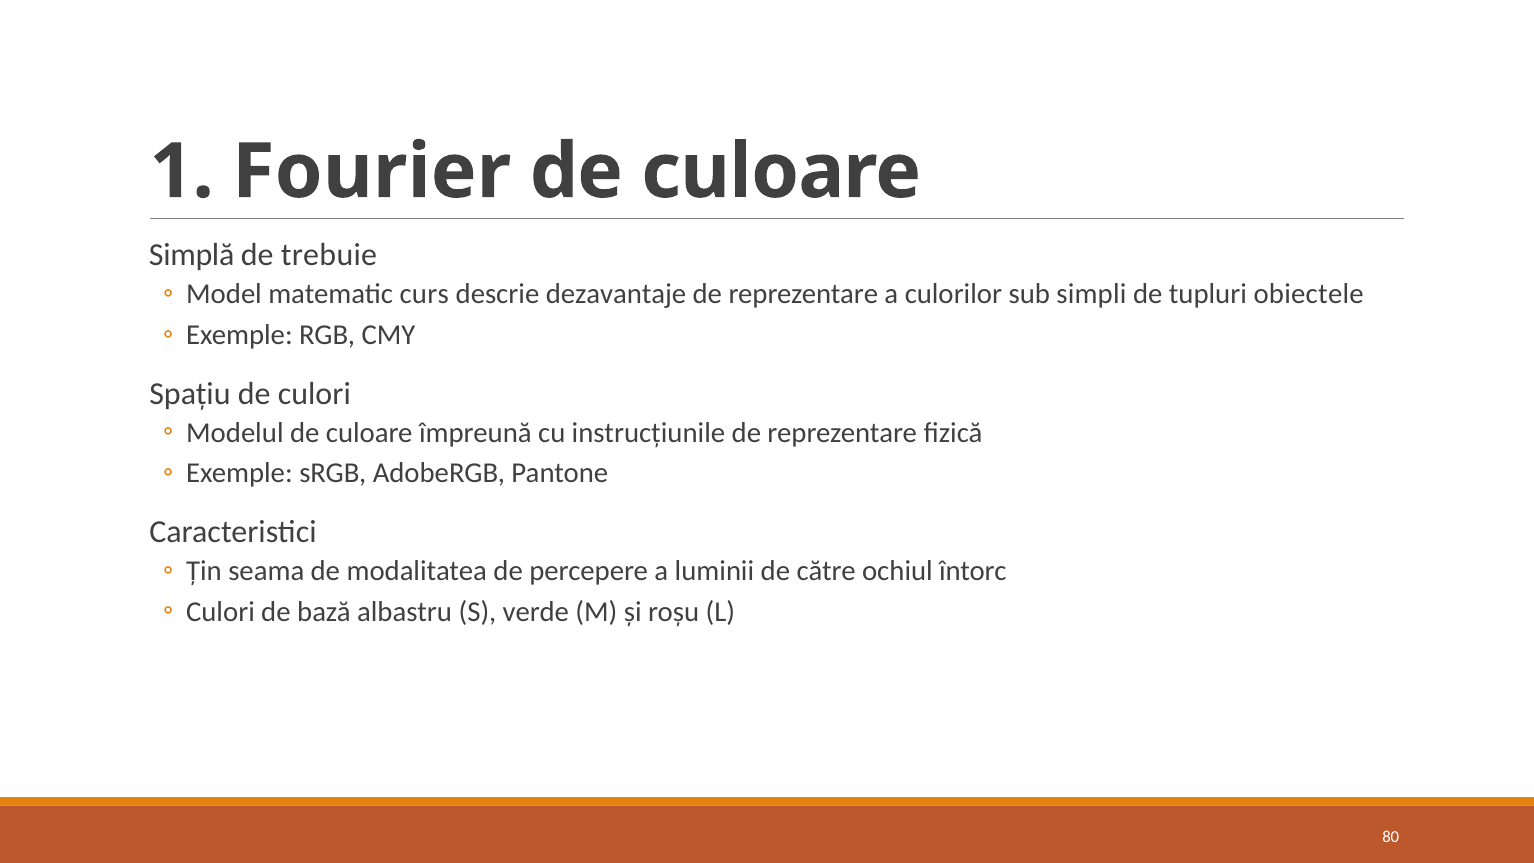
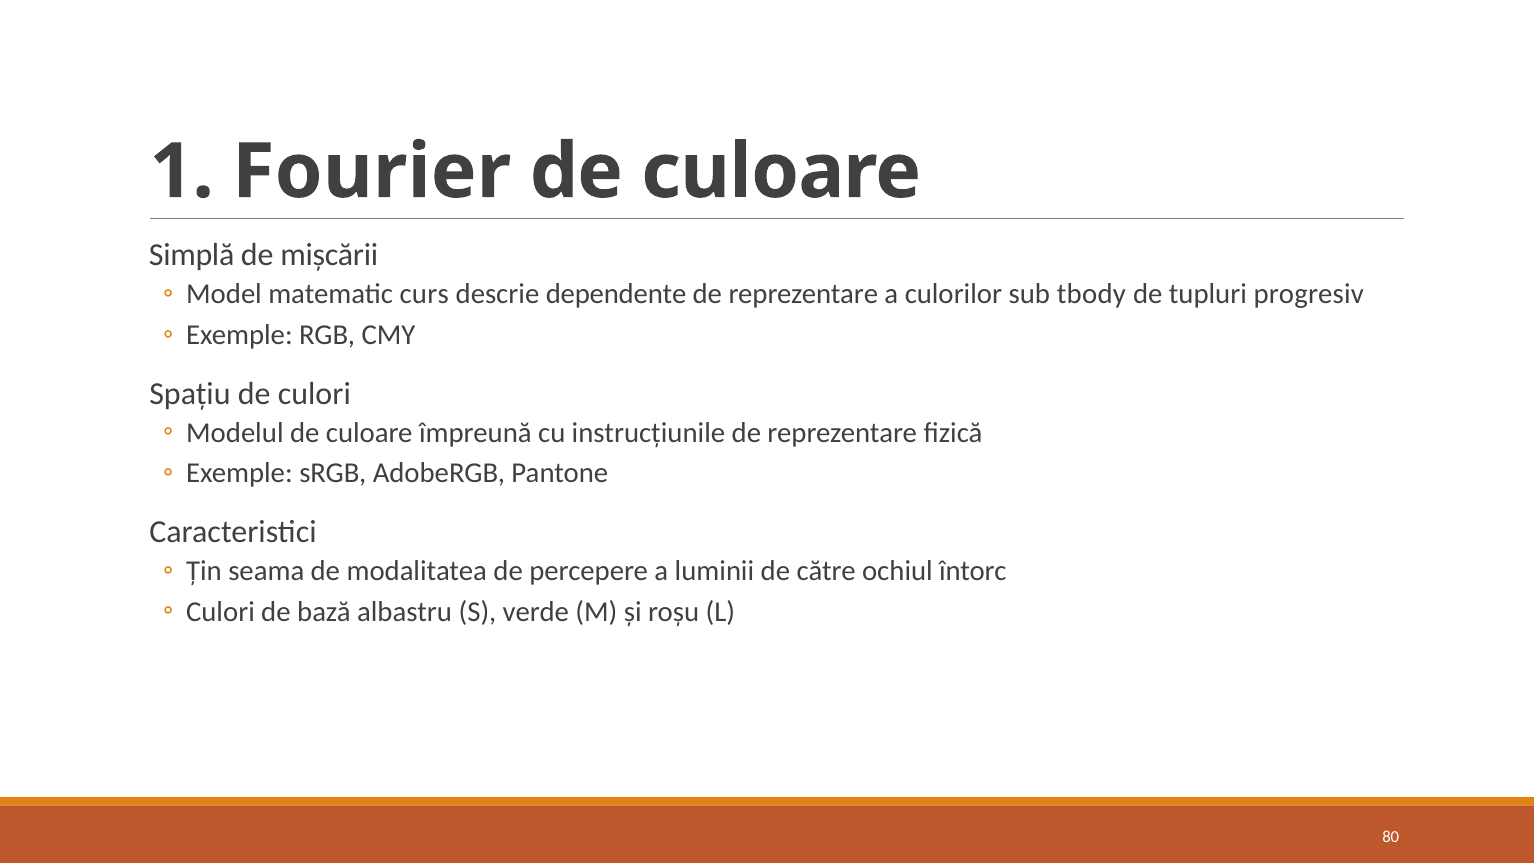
trebuie: trebuie -> mișcării (329, 255)
dezavantaje: dezavantaje -> dependente (616, 294)
simpli: simpli -> tbody (1091, 294)
obiectele: obiectele -> progresiv (1309, 294)
